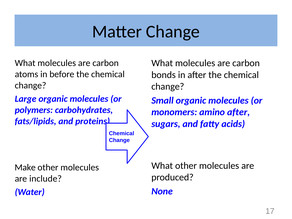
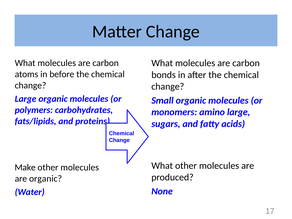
amino after: after -> large (239, 112)
are include: include -> organic (46, 179)
